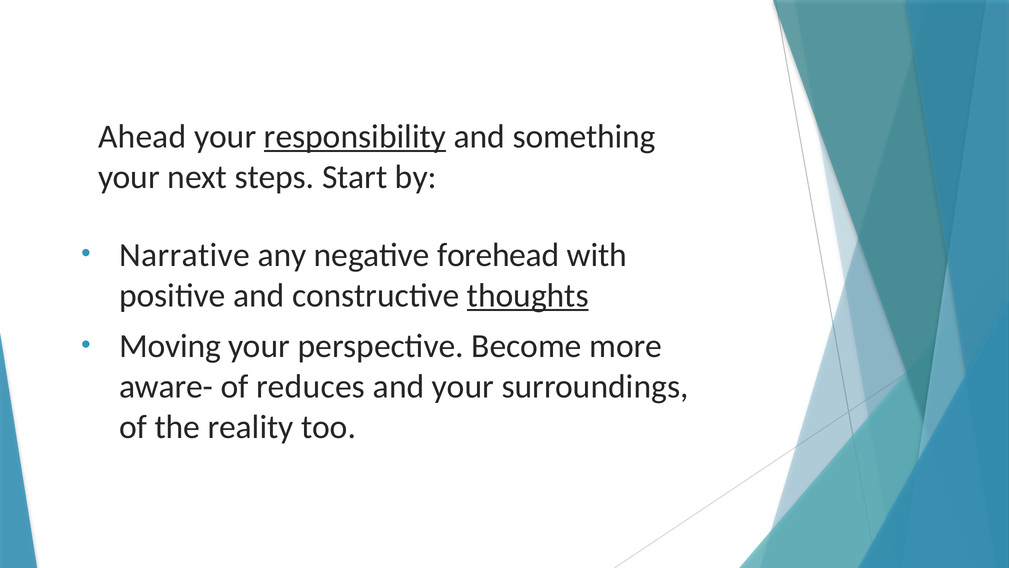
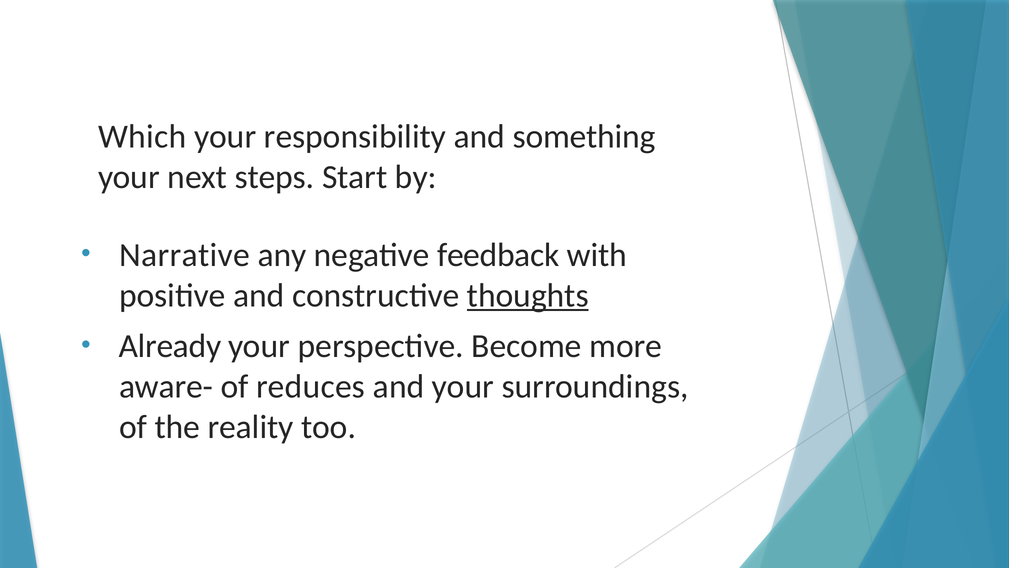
Ahead: Ahead -> Which (142, 137)
responsibility underline: present -> none (355, 137)
forehead: forehead -> feedback (498, 255)
Moving: Moving -> Already (170, 346)
